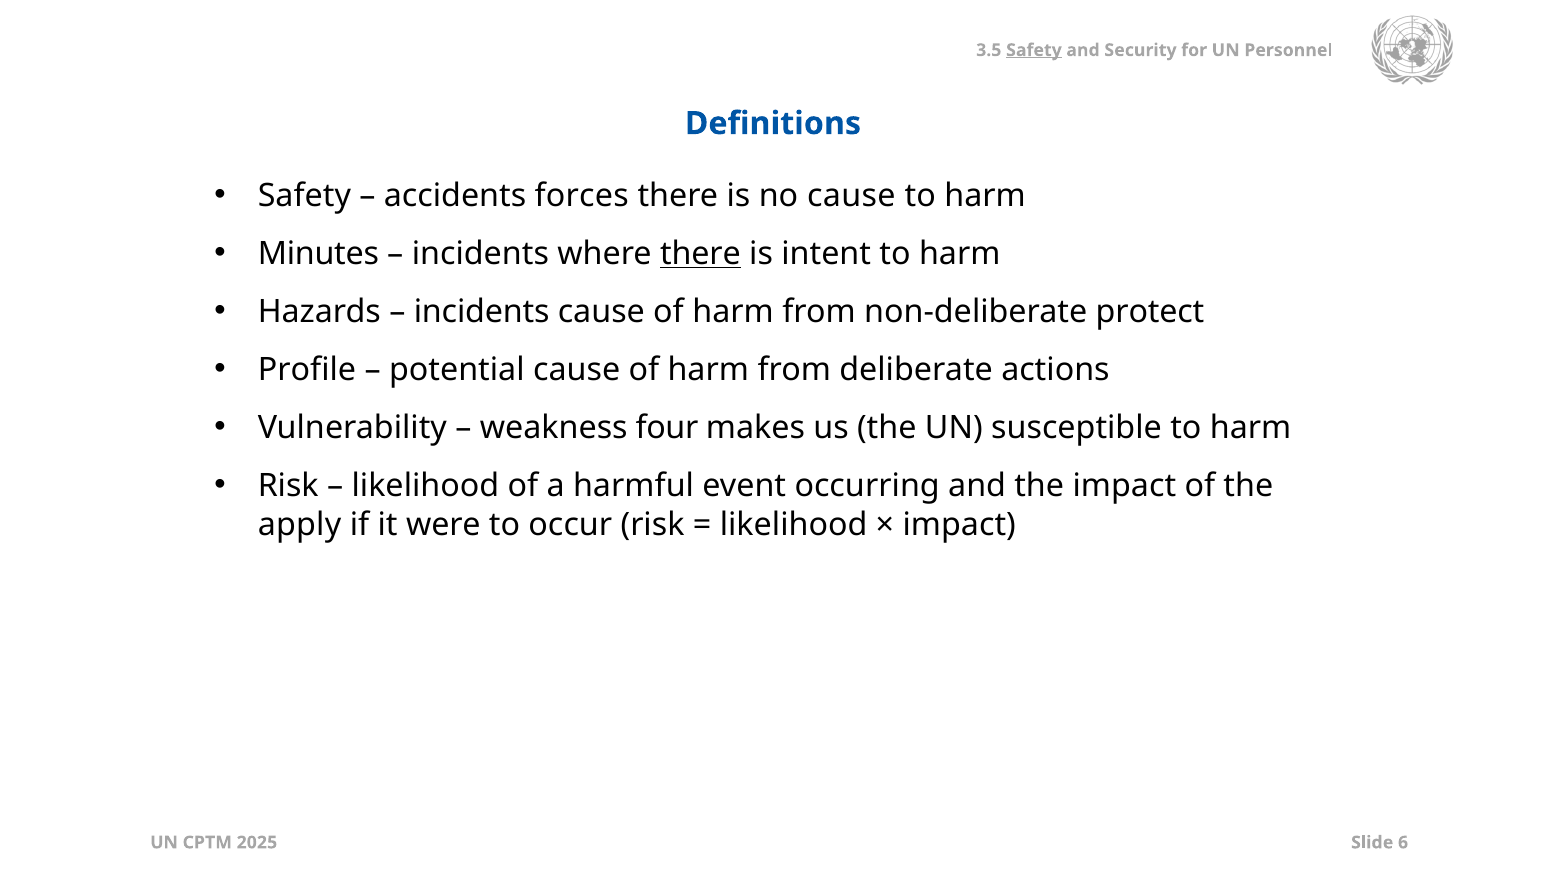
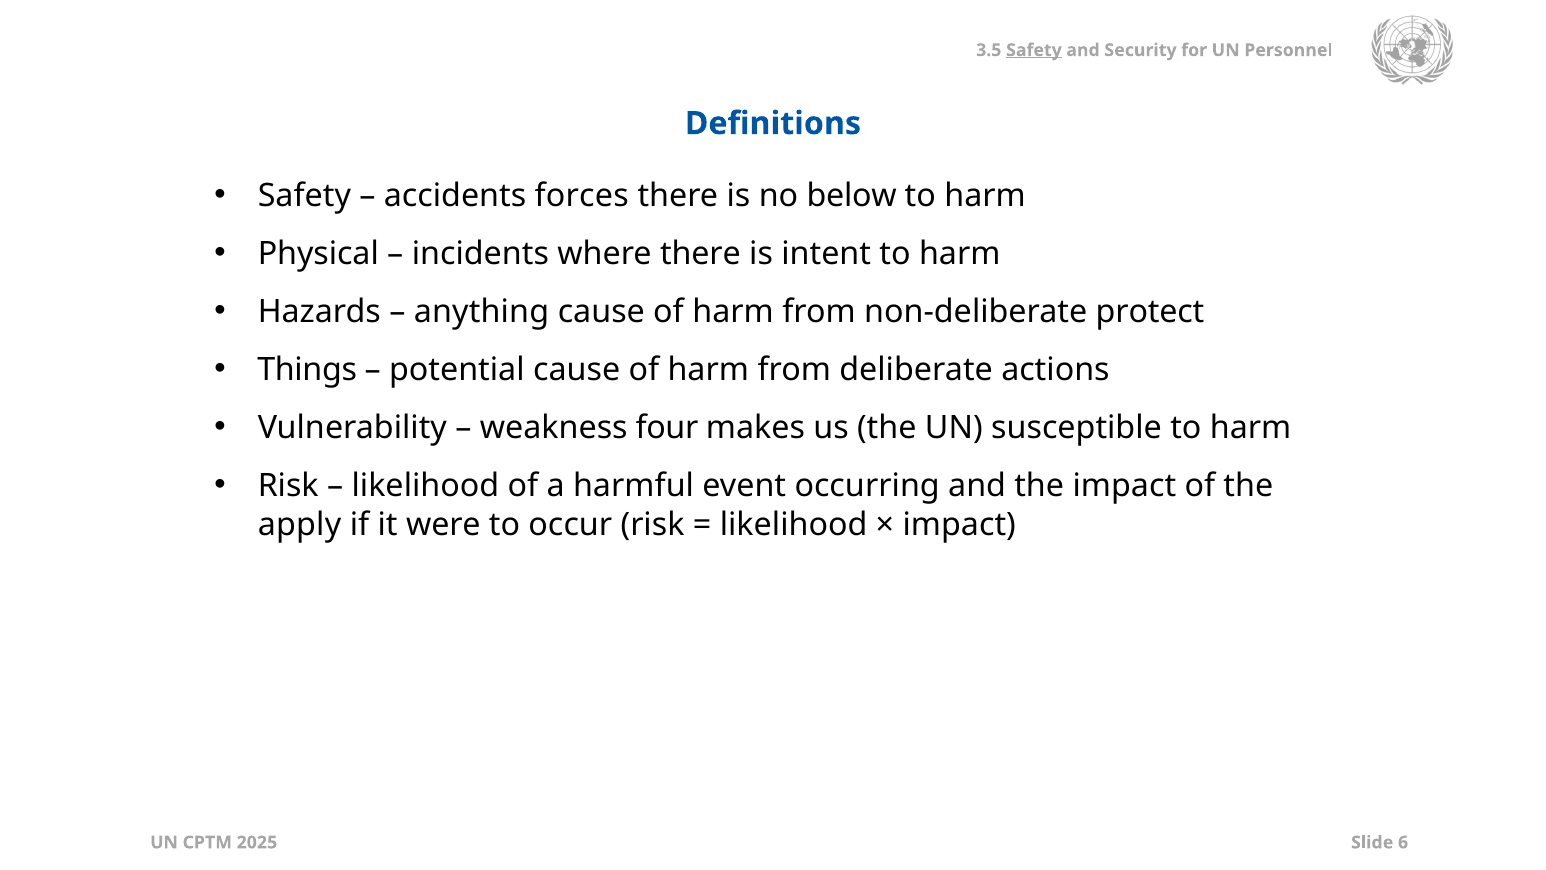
no cause: cause -> below (852, 196)
Minutes: Minutes -> Physical (318, 254)
there underline: present -> none (700, 254)
incidents: incidents -> anything (481, 312)
Profile: Profile -> Things (307, 370)
